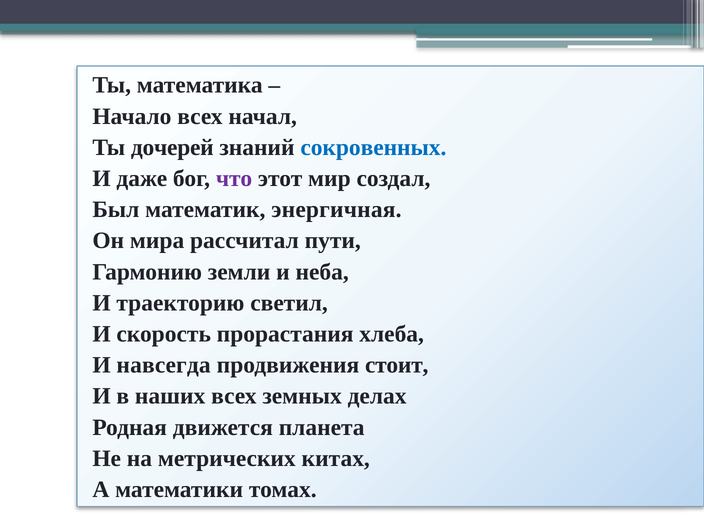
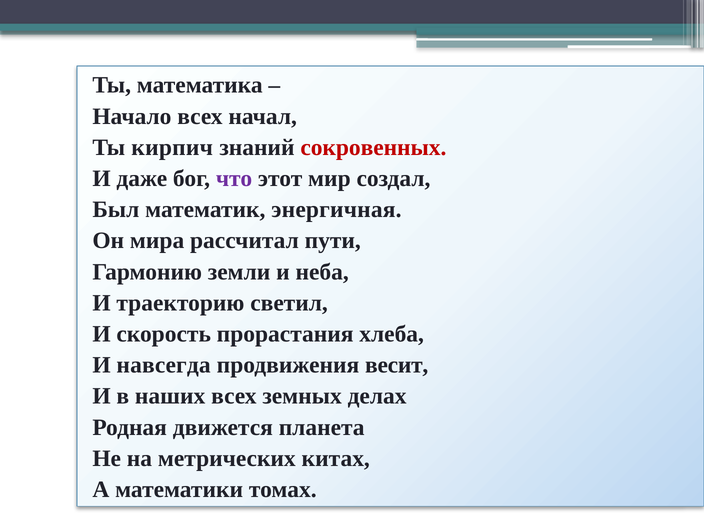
дочерей: дочерей -> кирпич (172, 147)
сокровенных colour: blue -> red (373, 147)
стоит: стоит -> весит (397, 365)
